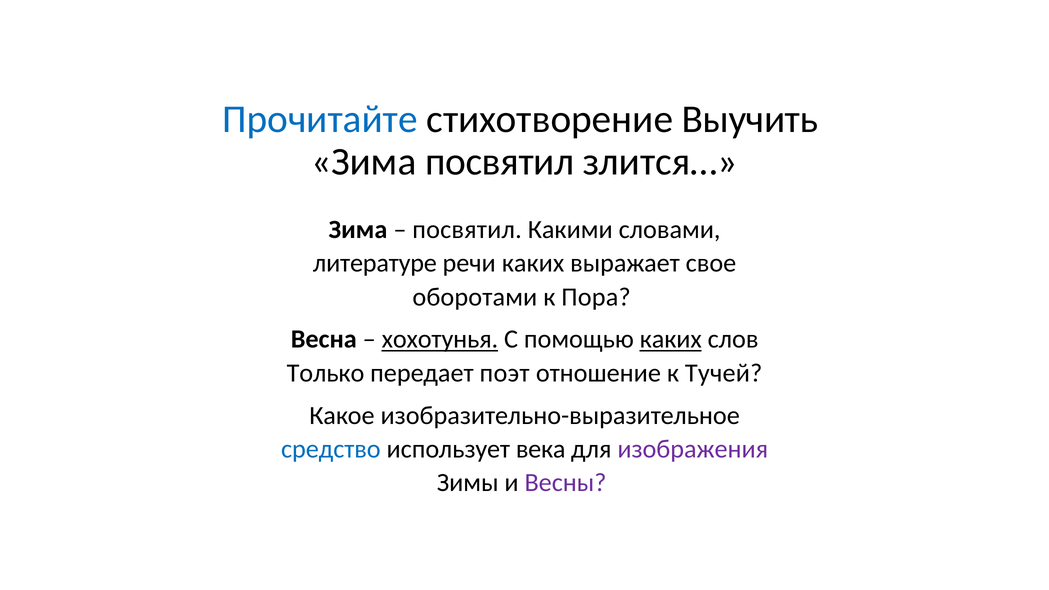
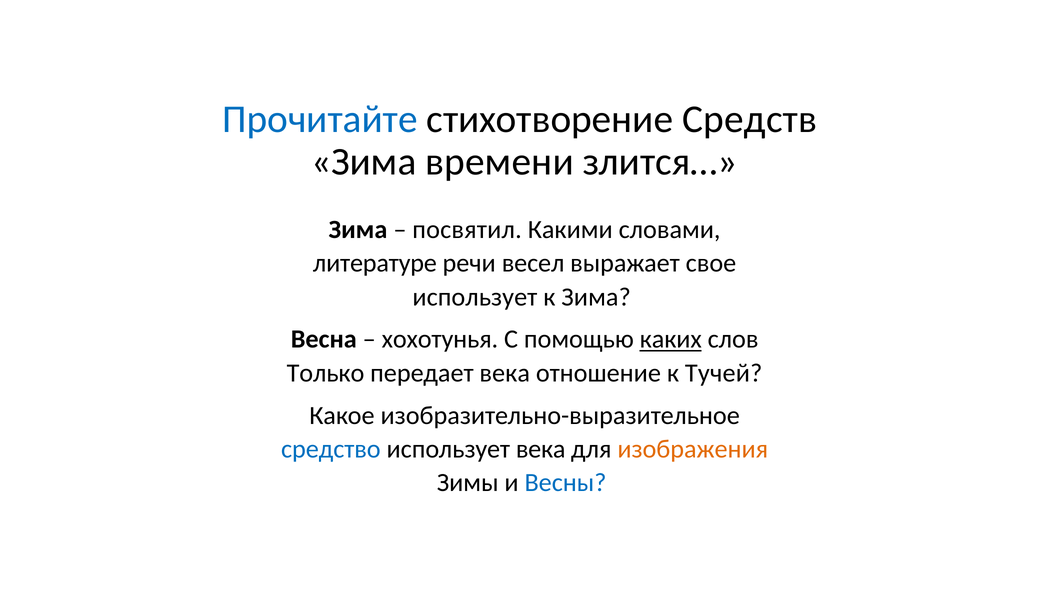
Выучить: Выучить -> Средств (750, 119)
Зима посвятил: посвятил -> времени (500, 162)
речи каких: каких -> весел (533, 263)
оборотами: оборотами -> использует (475, 297)
к Пора: Пора -> Зима (596, 297)
хохотунья underline: present -> none (440, 339)
передает поэт: поэт -> века (505, 373)
изображения colour: purple -> orange (693, 449)
Весны colour: purple -> blue (565, 483)
